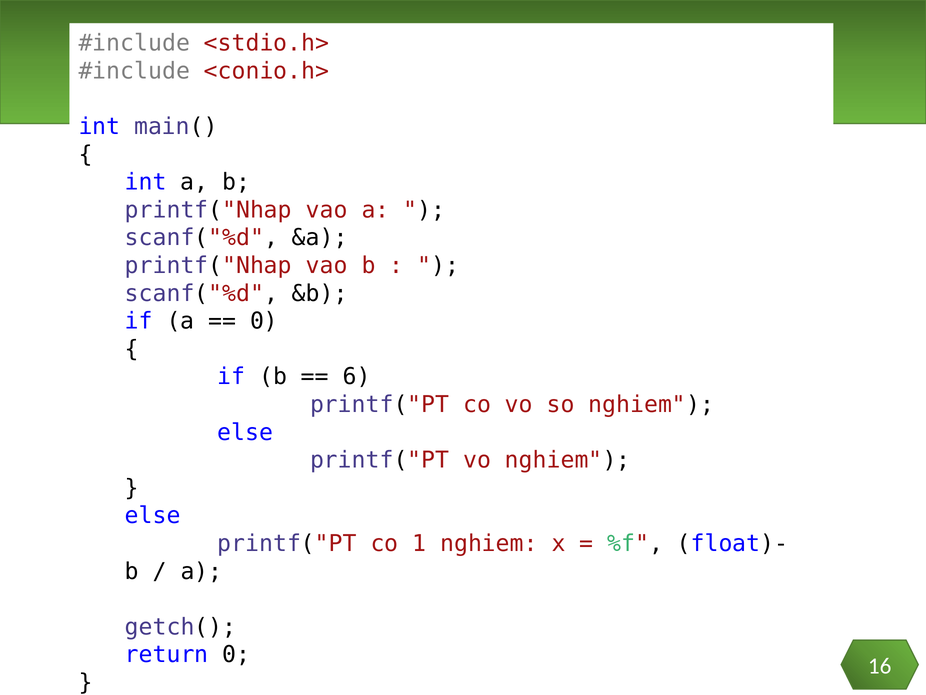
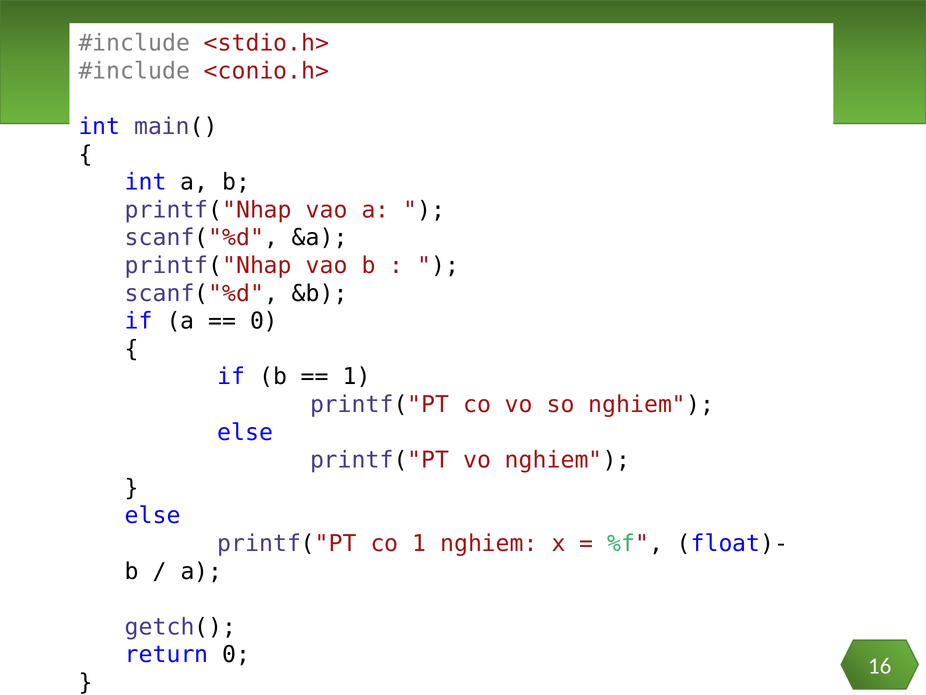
6: 6 -> 1 (357, 377)
